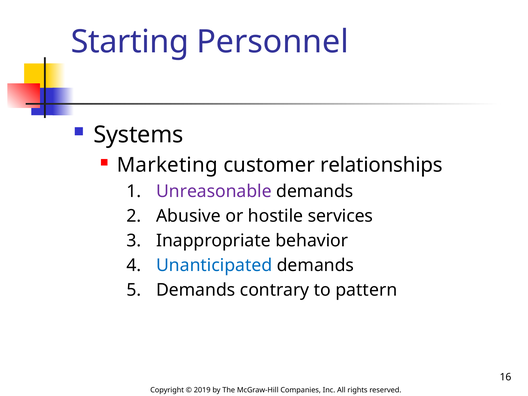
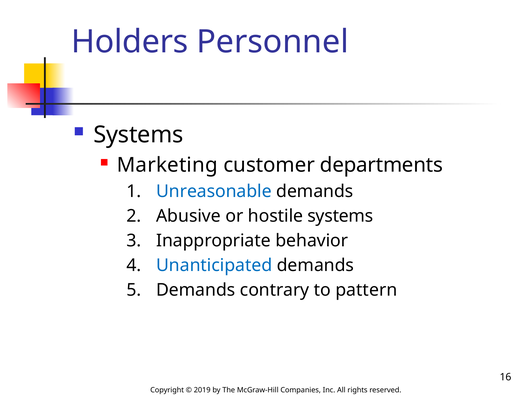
Starting: Starting -> Holders (130, 42)
relationships: relationships -> departments (381, 165)
Unreasonable colour: purple -> blue (214, 191)
hostile services: services -> systems (340, 216)
